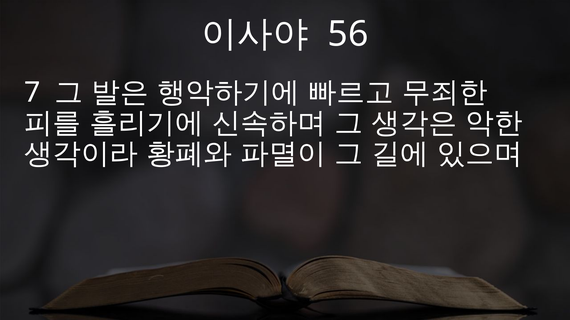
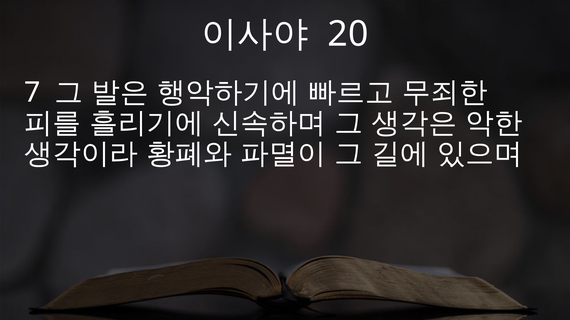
56: 56 -> 20 (348, 34)
